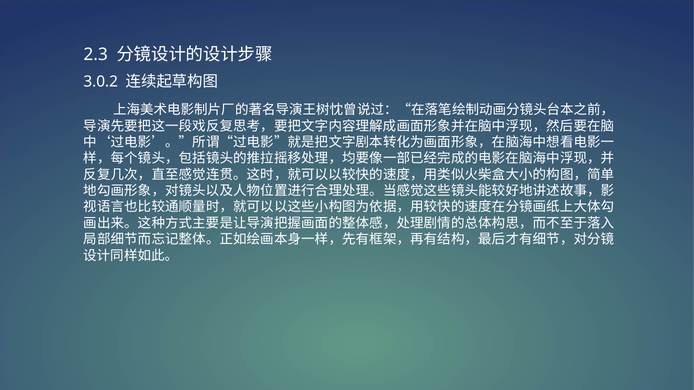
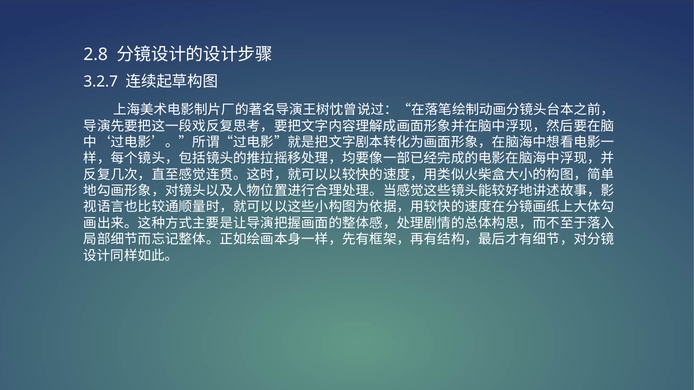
2.3: 2.3 -> 2.8 (96, 55)
3.0.2: 3.0.2 -> 3.2.7 (101, 82)
